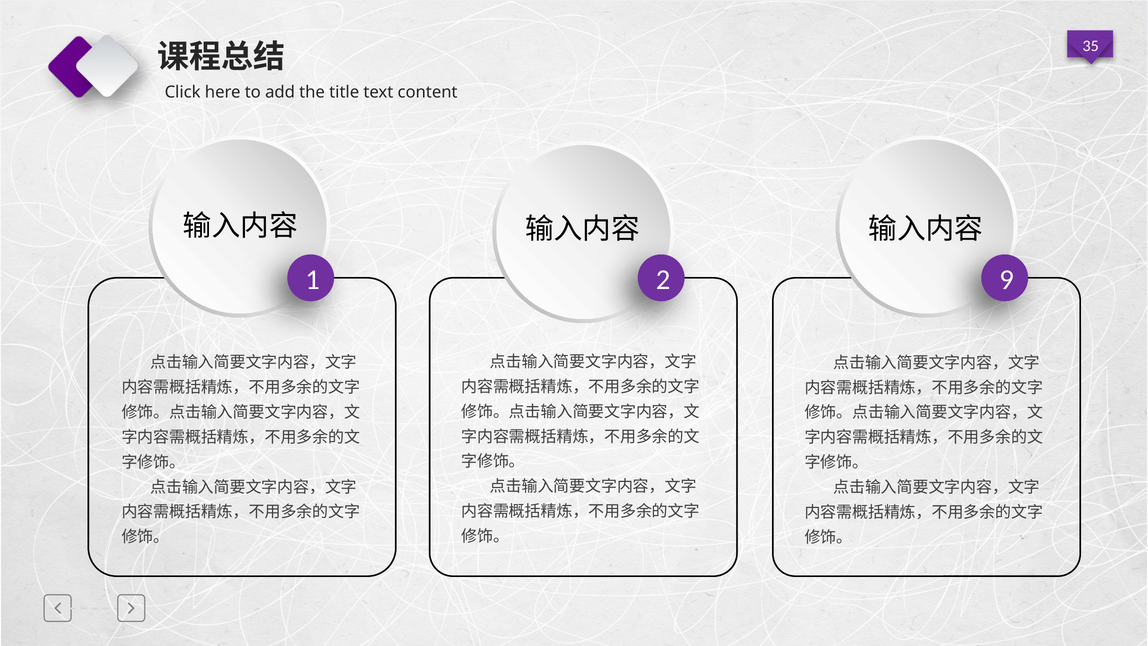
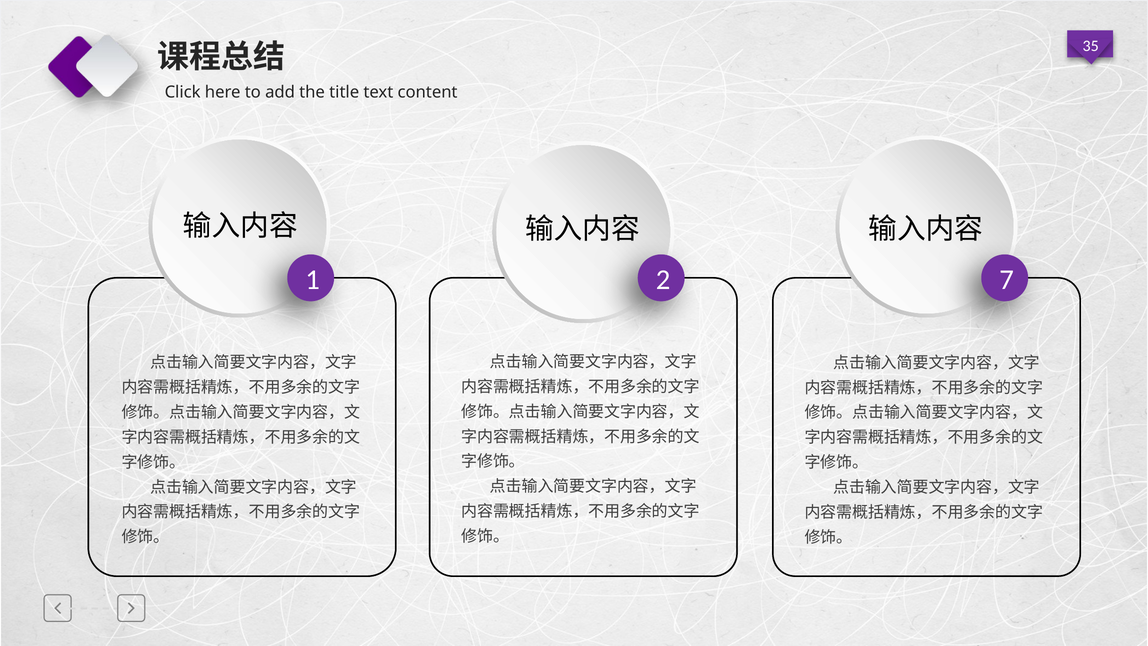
9: 9 -> 7 (1007, 280)
